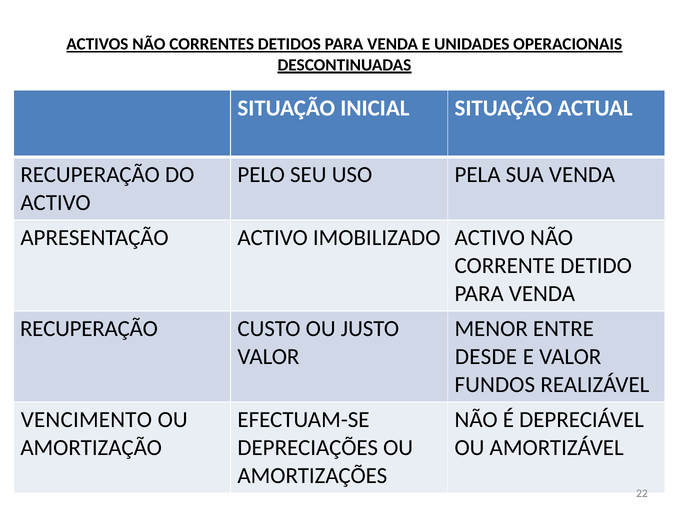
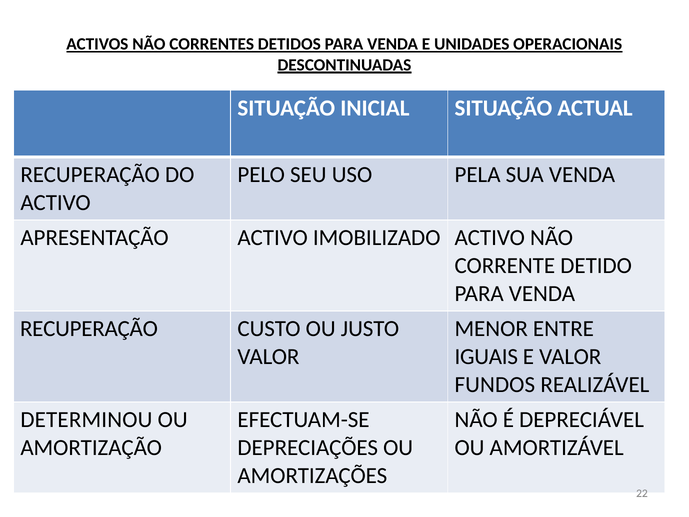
DESDE: DESDE -> IGUAIS (486, 357)
VENCIMENTO: VENCIMENTO -> DETERMINOU (86, 420)
